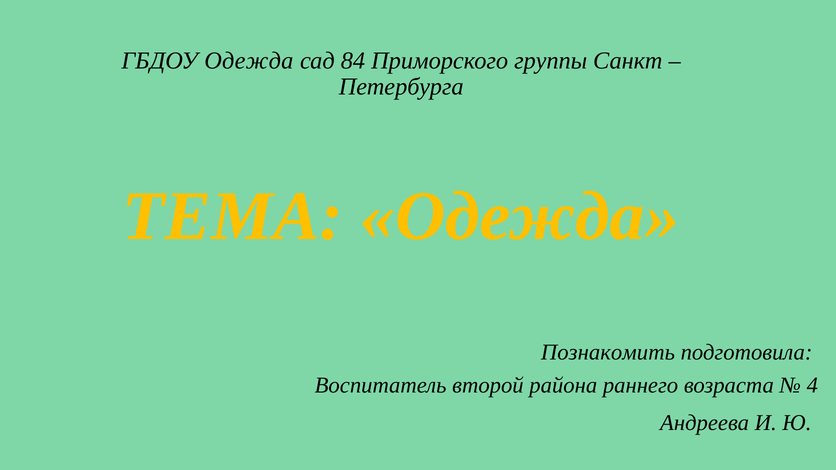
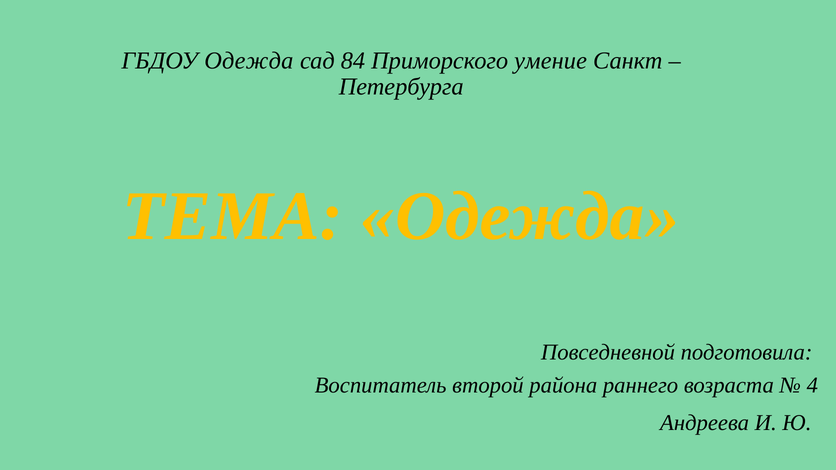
группы: группы -> умение (551, 61)
Познакомить: Познакомить -> Повседневной (608, 352)
